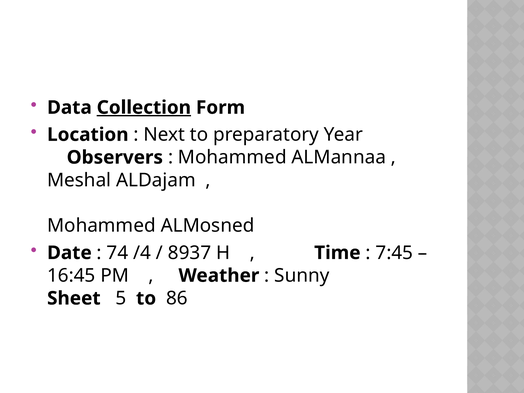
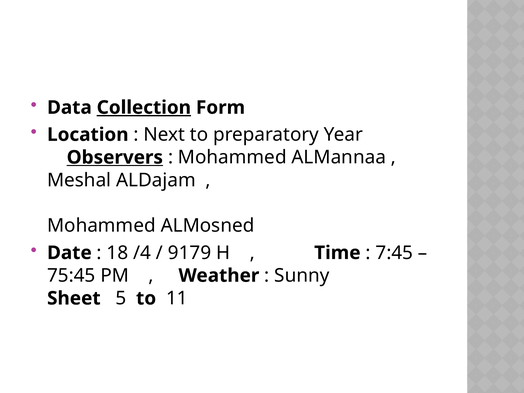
Observers underline: none -> present (115, 157)
74: 74 -> 18 (117, 253)
8937: 8937 -> 9179 (190, 253)
16:45: 16:45 -> 75:45 (71, 276)
86: 86 -> 11 (177, 298)
